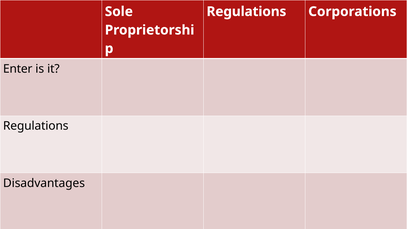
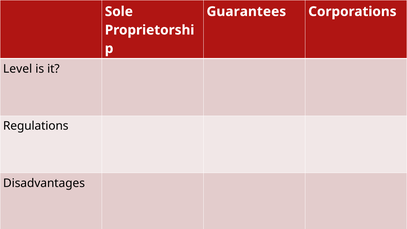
Regulations: Regulations -> Guarantees (246, 12)
Enter: Enter -> Level (18, 69)
